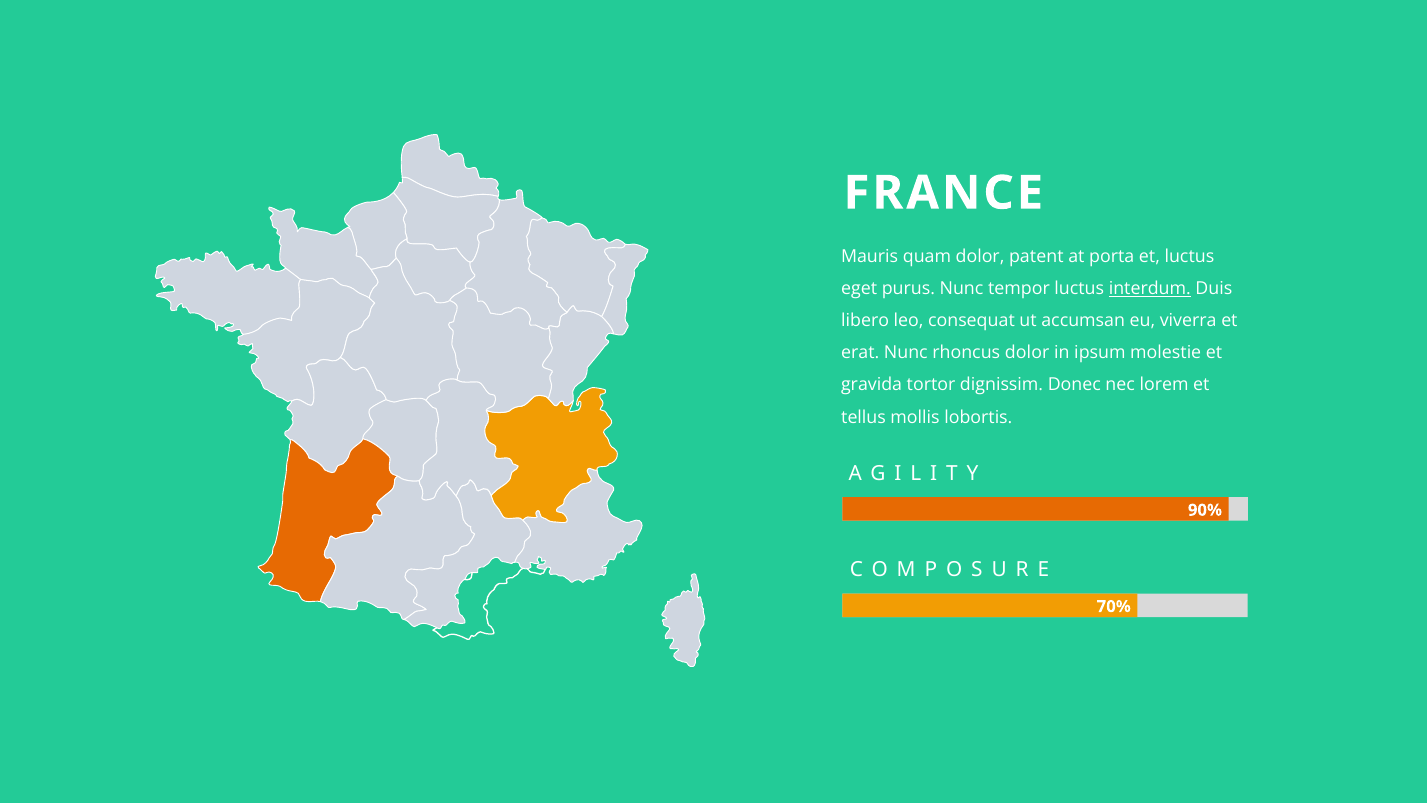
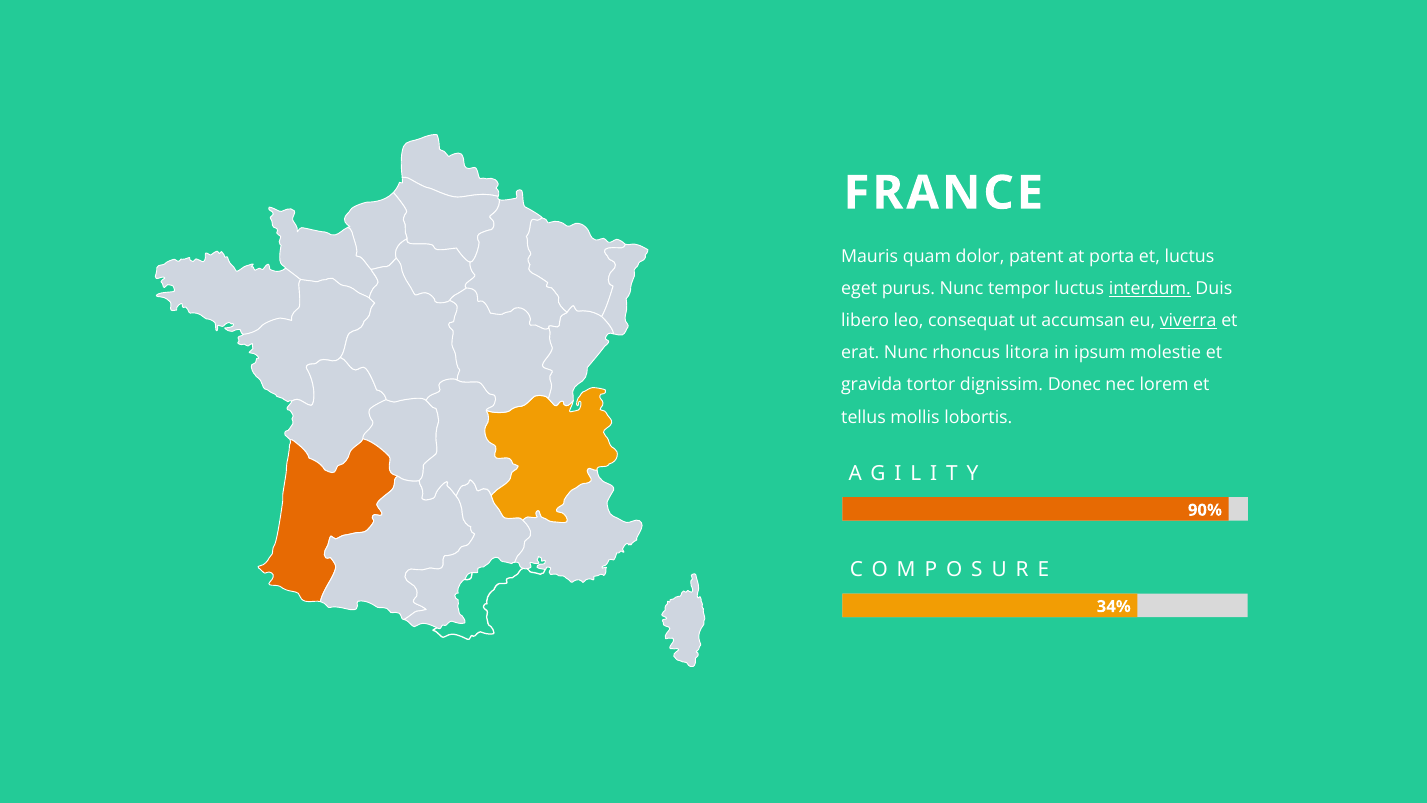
viverra underline: none -> present (1188, 321)
rhoncus dolor: dolor -> litora (1027, 353)
70%: 70% -> 34% (1114, 606)
